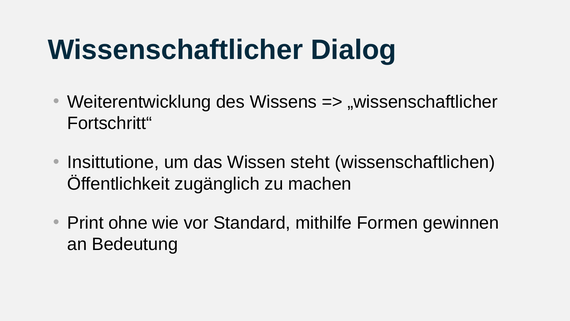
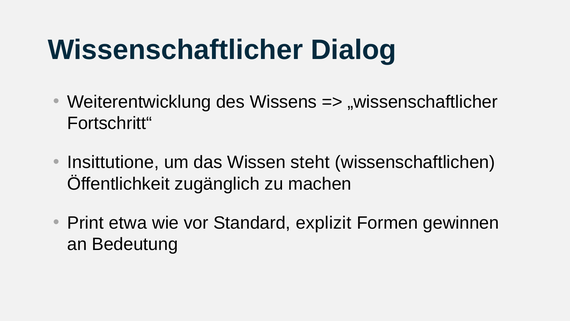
ohne: ohne -> etwa (128, 223)
mithilfe: mithilfe -> explizit (324, 223)
